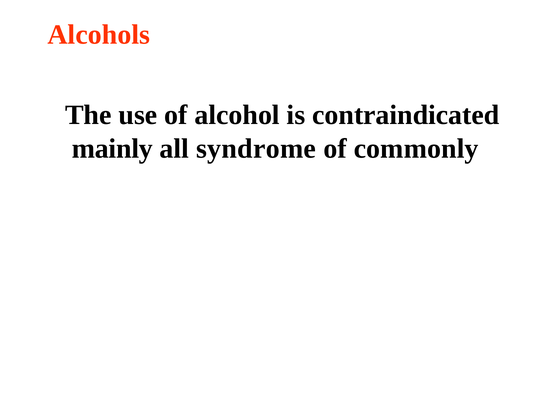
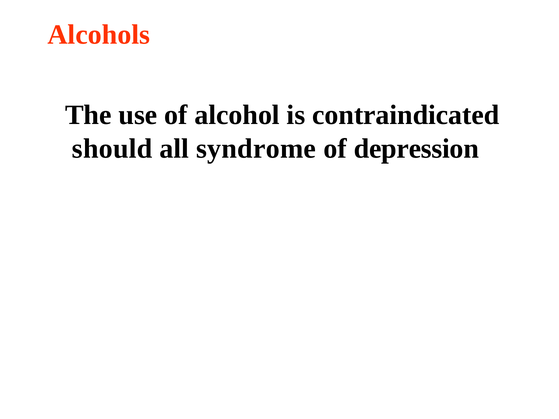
mainly: mainly -> should (112, 149)
commonly: commonly -> depression (416, 149)
